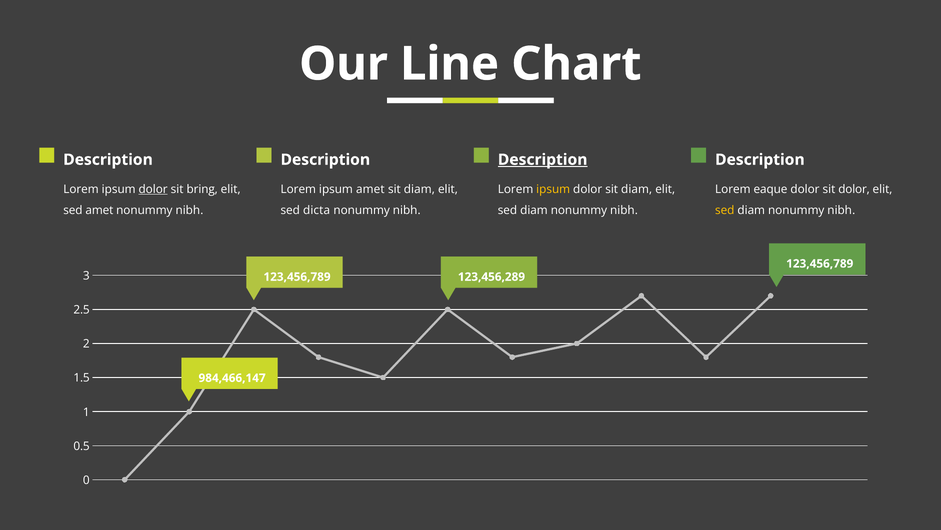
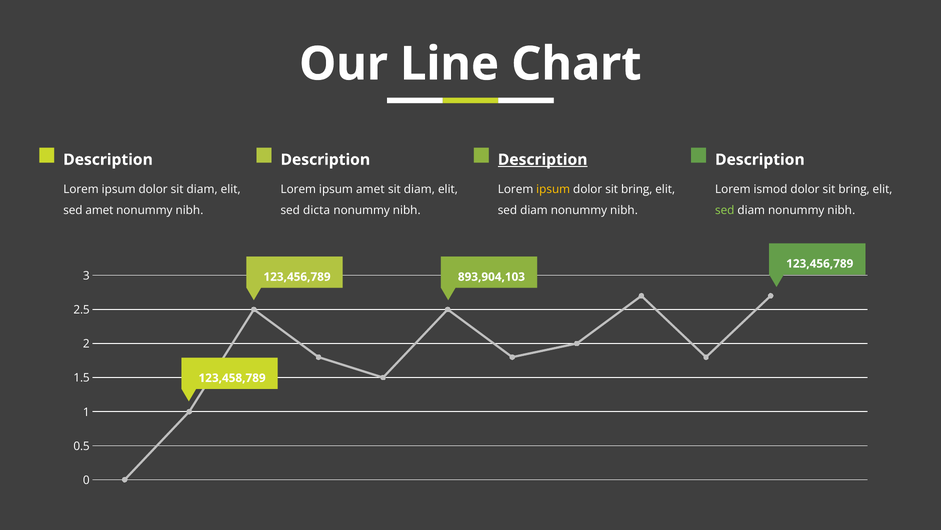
dolor underline: present -> none (153, 189)
bring: bring -> diam (202, 189)
diam: diam -> bring (637, 189)
eaque: eaque -> ismod (770, 189)
dolor: dolor -> bring (854, 189)
sed colour: yellow -> light green (725, 210)
123,456,289: 123,456,289 -> 893,904,103 (491, 277)
984,466,147: 984,466,147 -> 123,458,789 (232, 378)
